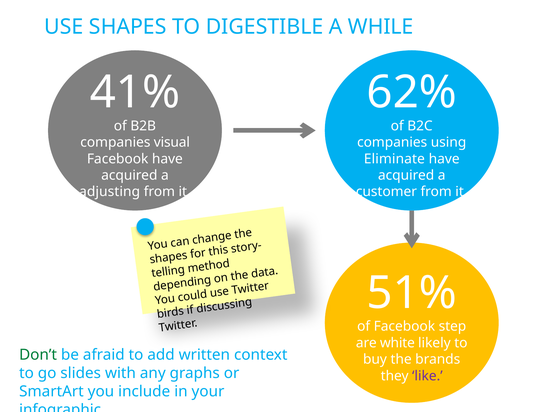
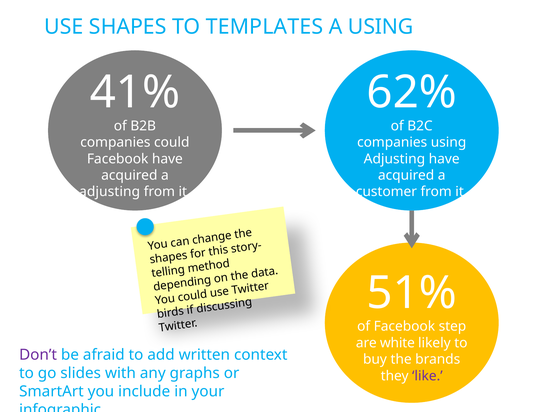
DIGESTIBLE: DIGESTIBLE -> TEMPLATES (264, 27)
A WHILE: WHILE -> USING (381, 27)
companies visual: visual -> could (172, 142)
Eliminate: Eliminate -> Adjusting (394, 159)
Don’t colour: green -> purple (38, 355)
